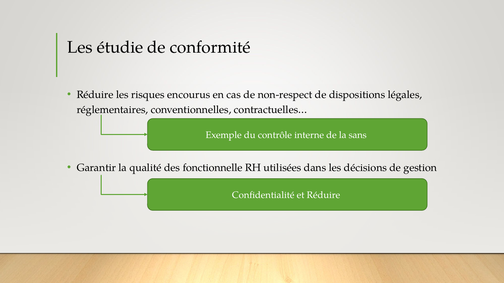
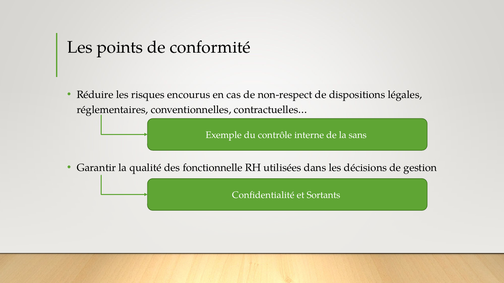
étudie: étudie -> points (120, 47)
et Réduire: Réduire -> Sortants (323, 195)
